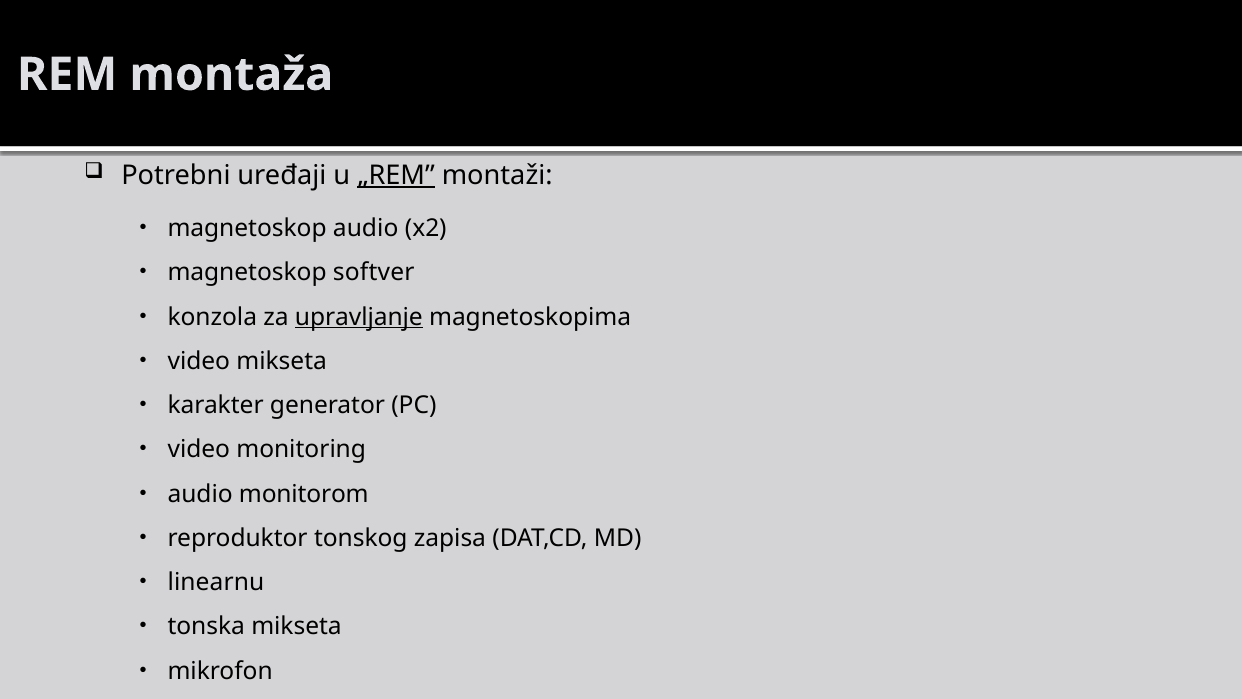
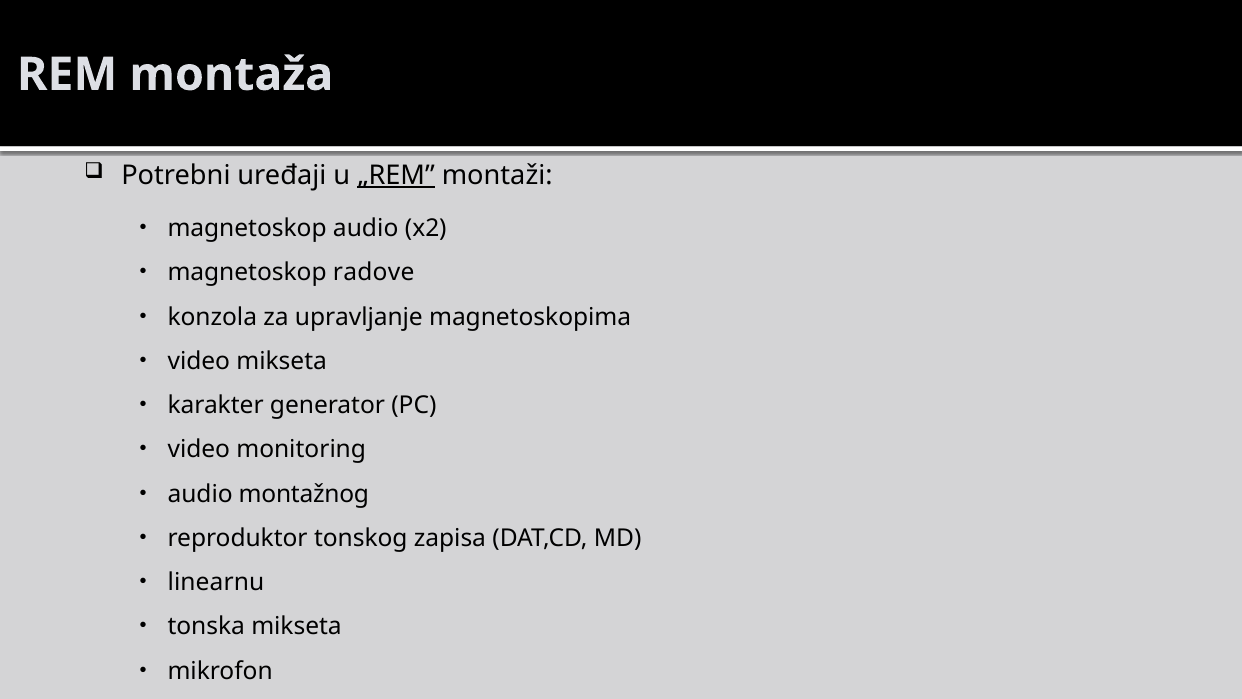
softver: softver -> radove (374, 273)
upravljanje underline: present -> none (359, 317)
monitorom: monitorom -> montažnog (304, 494)
